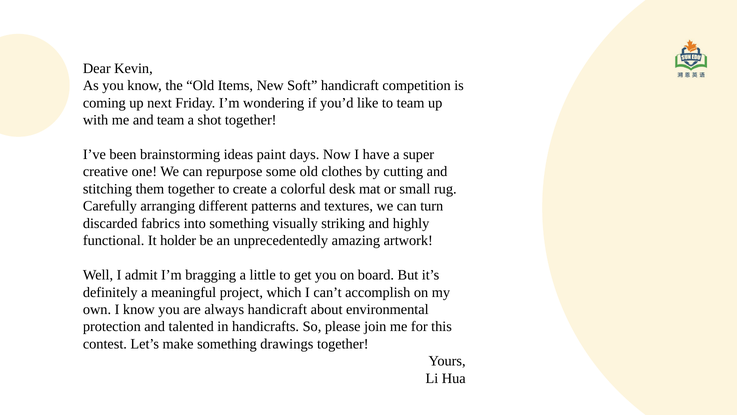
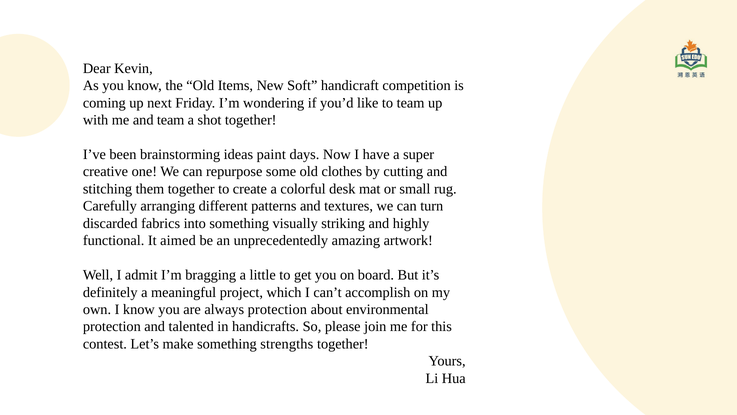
holder: holder -> aimed (178, 240)
always handicraft: handicraft -> protection (277, 309)
drawings: drawings -> strengths (287, 344)
